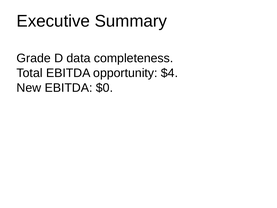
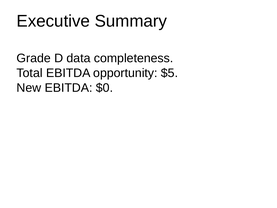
$4: $4 -> $5 (170, 73)
